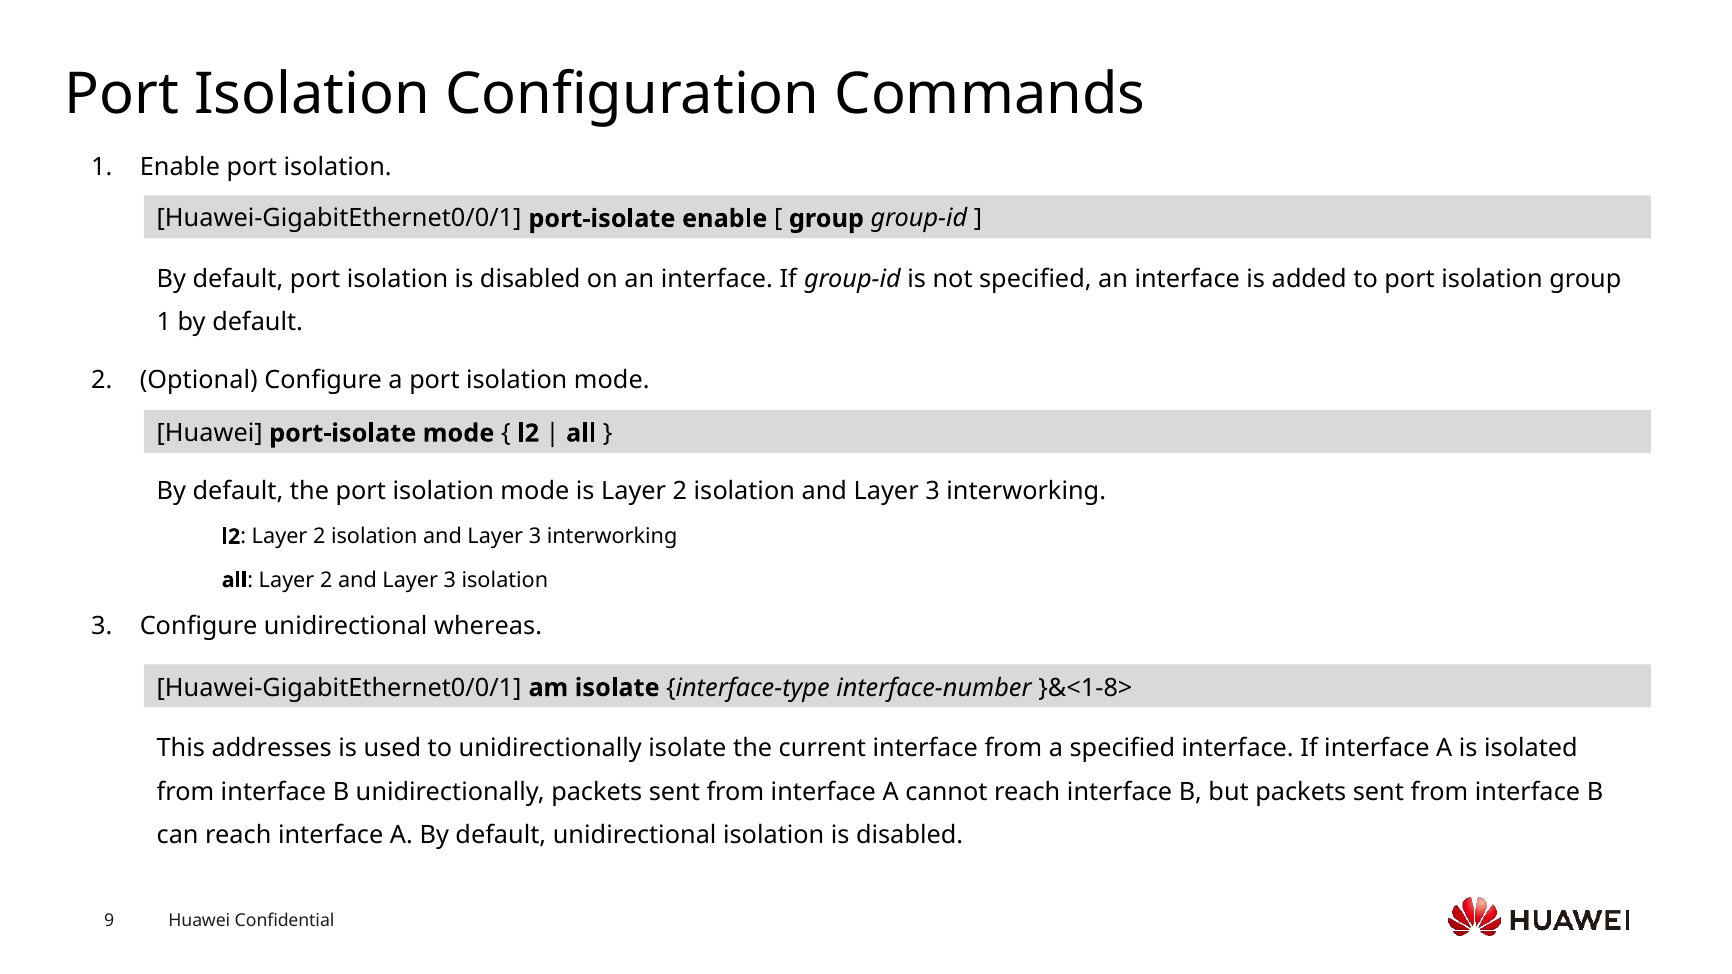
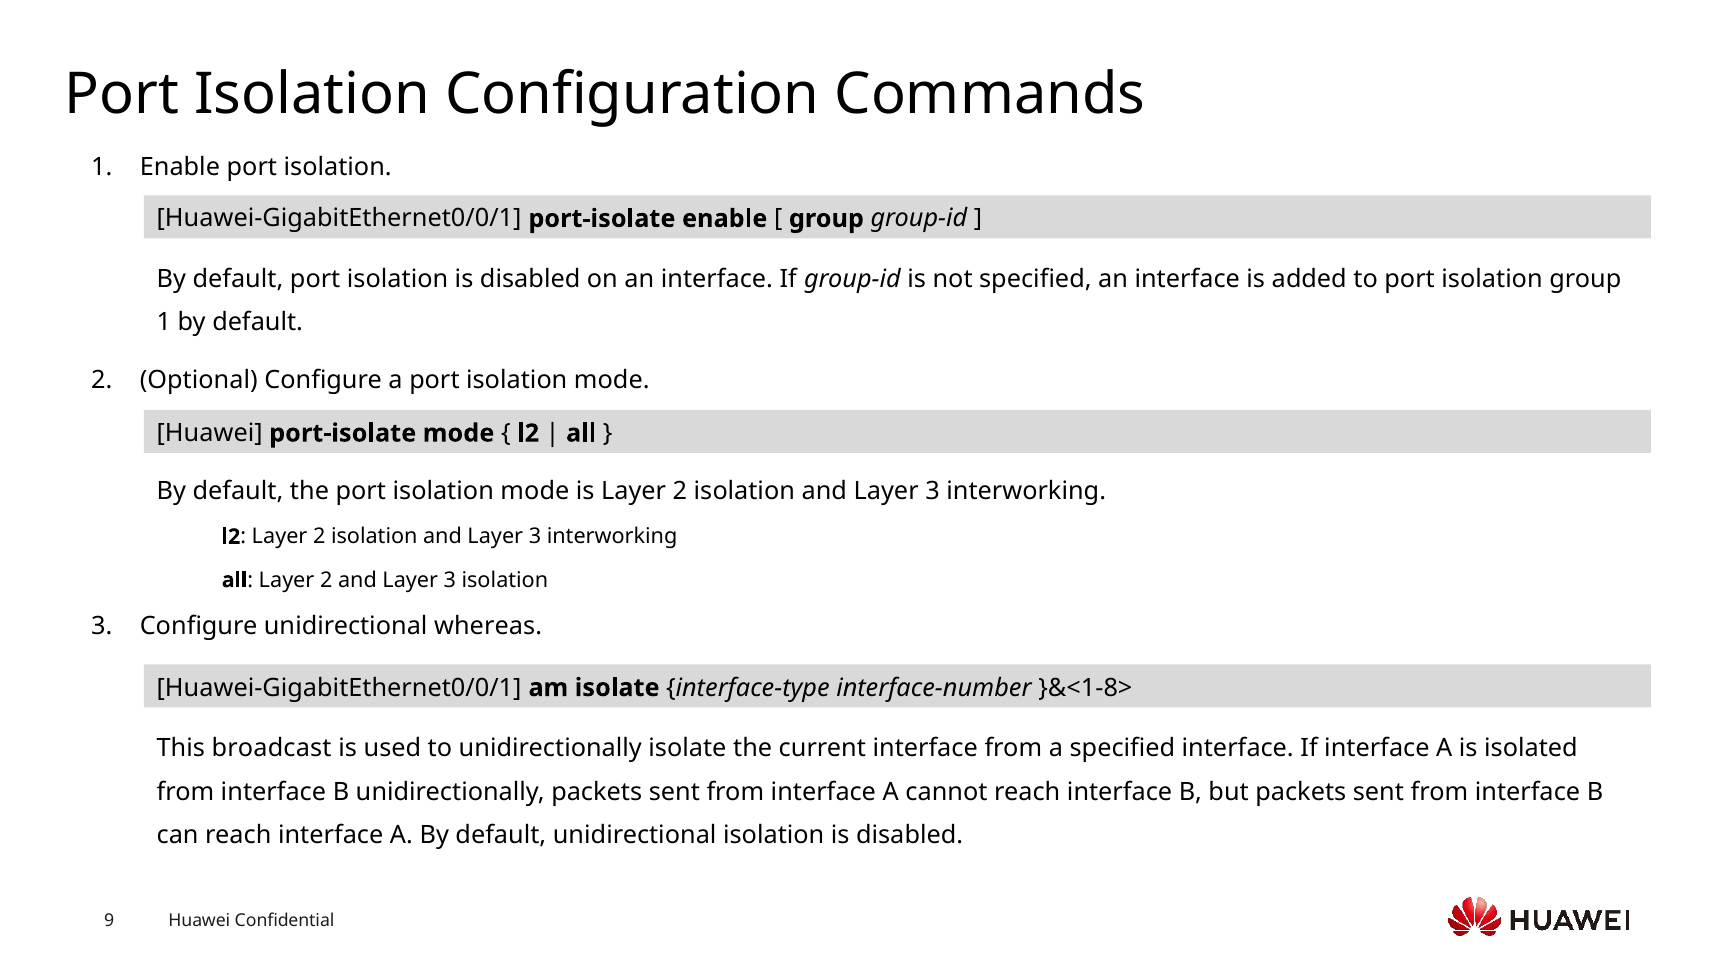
addresses: addresses -> broadcast (272, 749)
